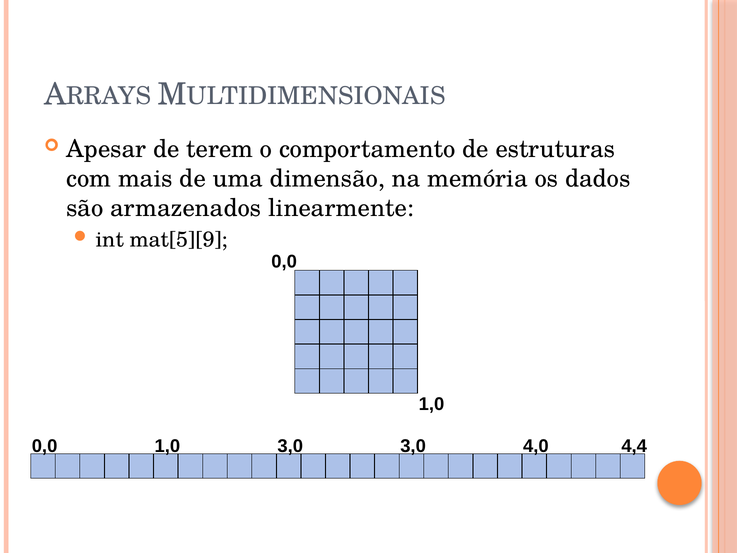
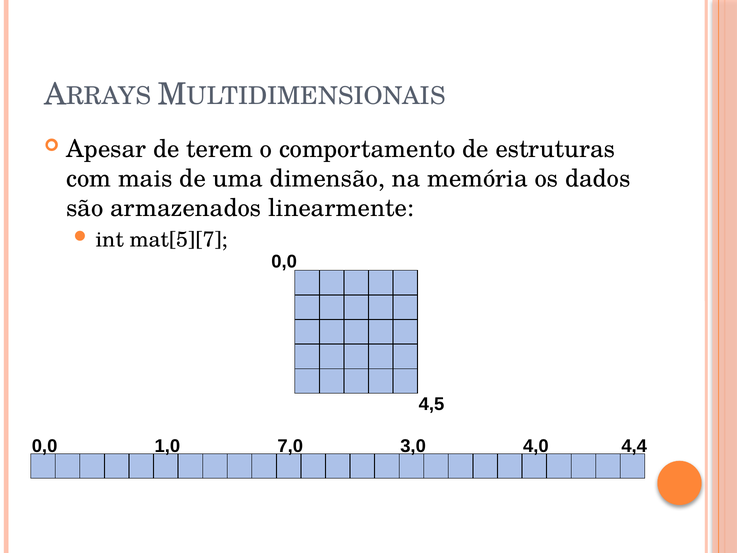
mat[5][9: mat[5][9 -> mat[5][7 (179, 240)
1,0: 1,0 -> 4,5 (432, 404)
1,0 3,0: 3,0 -> 7,0 (290, 446)
